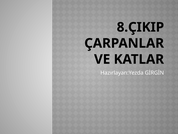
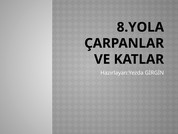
8.ÇIKIP: 8.ÇIKIP -> 8.YOLA (140, 27)
